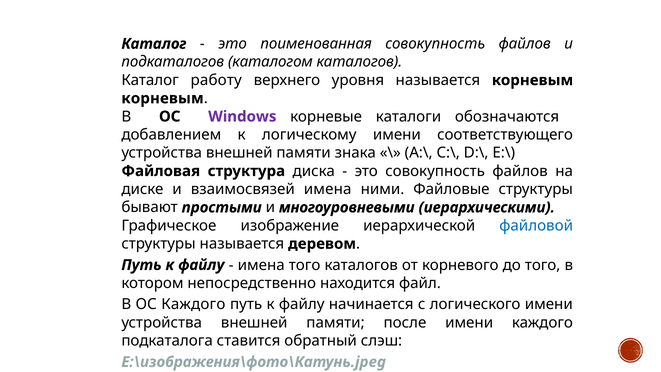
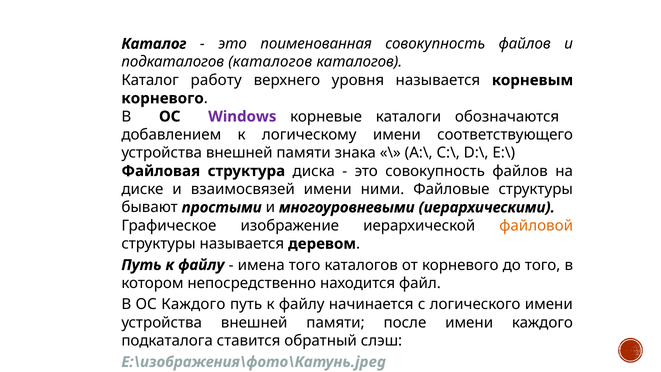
подкаталогов каталогом: каталогом -> каталогов (270, 62)
корневым: корневым -> корневого (163, 98)
взаимосвязей имена: имена -> имени (328, 189)
файловой colour: blue -> orange (536, 226)
